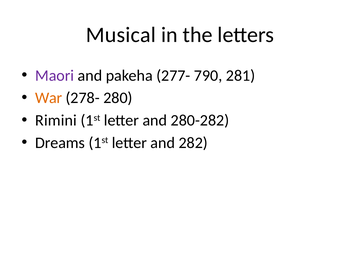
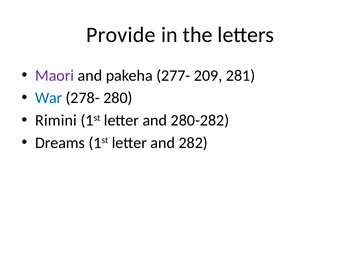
Musical: Musical -> Provide (121, 35)
790: 790 -> 209 (208, 76)
War colour: orange -> blue (49, 98)
